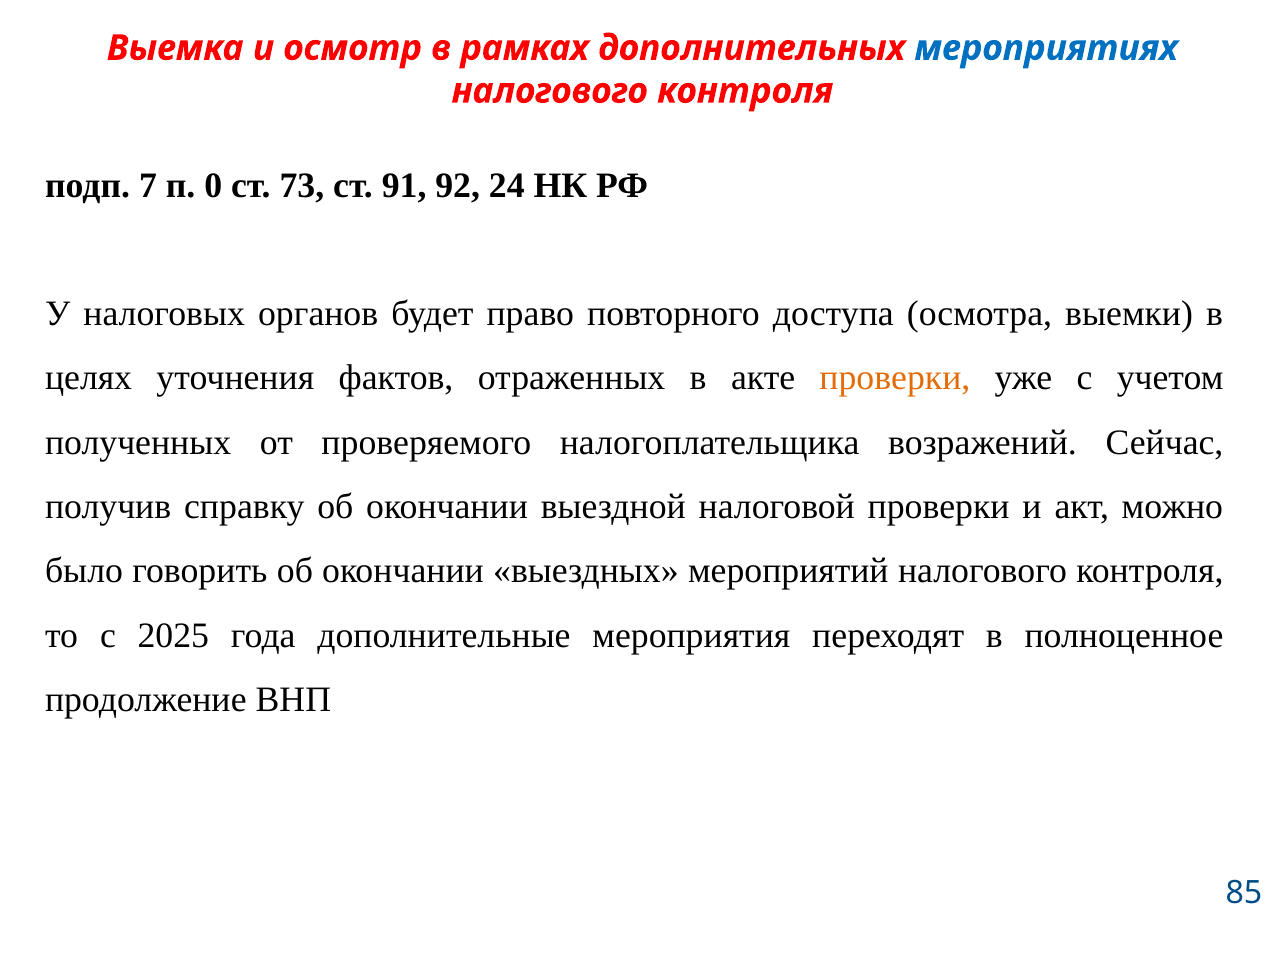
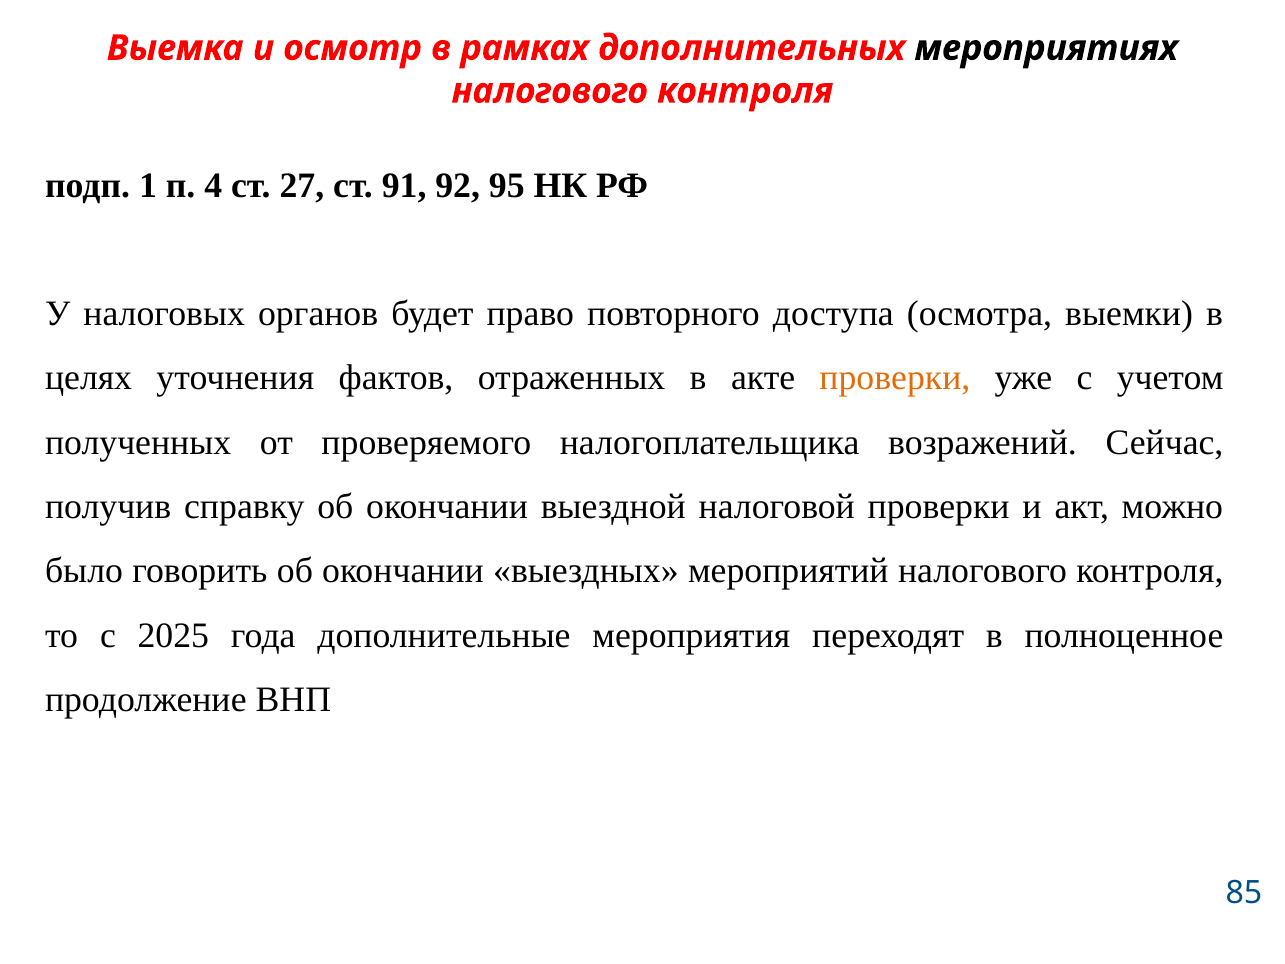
мероприятиях colour: blue -> black (1046, 48)
7: 7 -> 1 (148, 185)
0: 0 -> 4 (213, 185)
73: 73 -> 27 (302, 185)
24: 24 -> 95 (507, 185)
